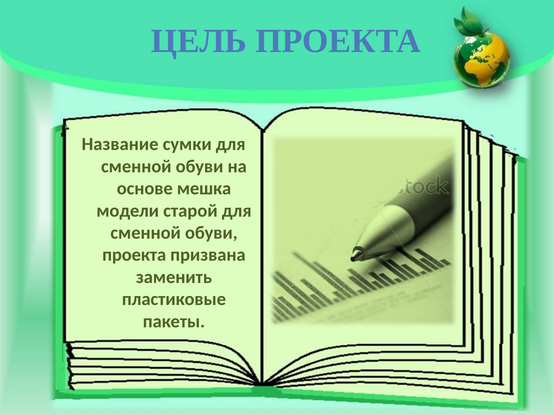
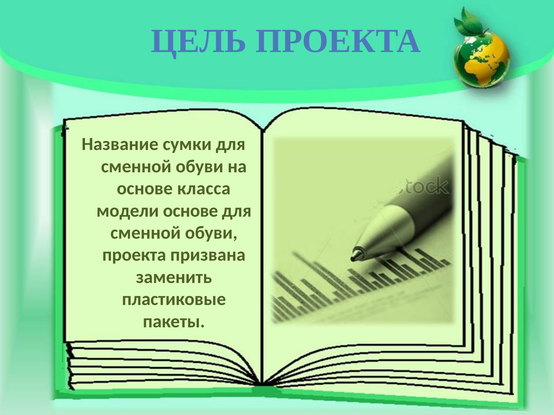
мешка: мешка -> класса (204, 189)
модели старой: старой -> основе (191, 211)
